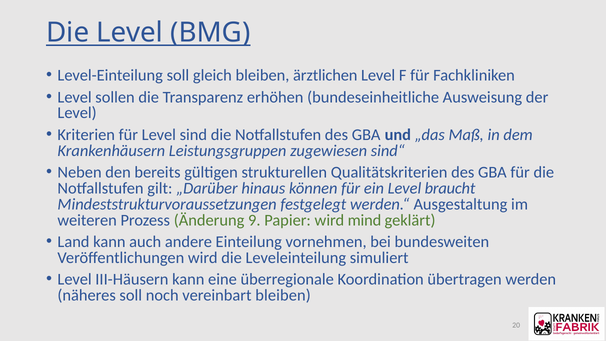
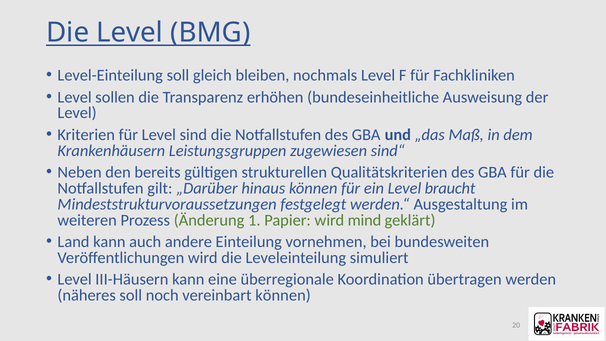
ärztlichen: ärztlichen -> nochmals (325, 75)
9: 9 -> 1 (254, 220)
vereinbart bleiben: bleiben -> können (283, 295)
